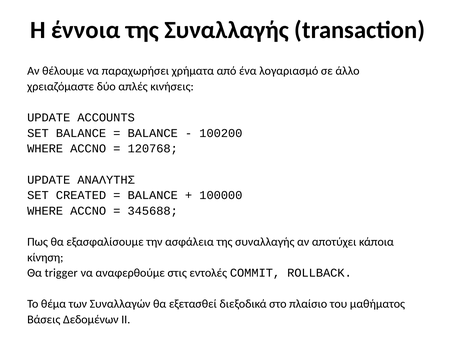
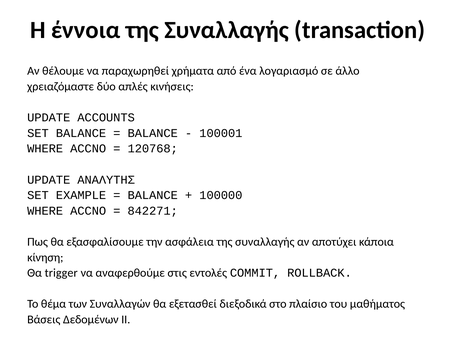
παραχωρήσει: παραχωρήσει -> παραχωρηθεί (135, 71)
100200: 100200 -> 100001 (221, 133)
CREATED: CREATED -> EXAMPLE (81, 195)
345688: 345688 -> 842271 (153, 210)
